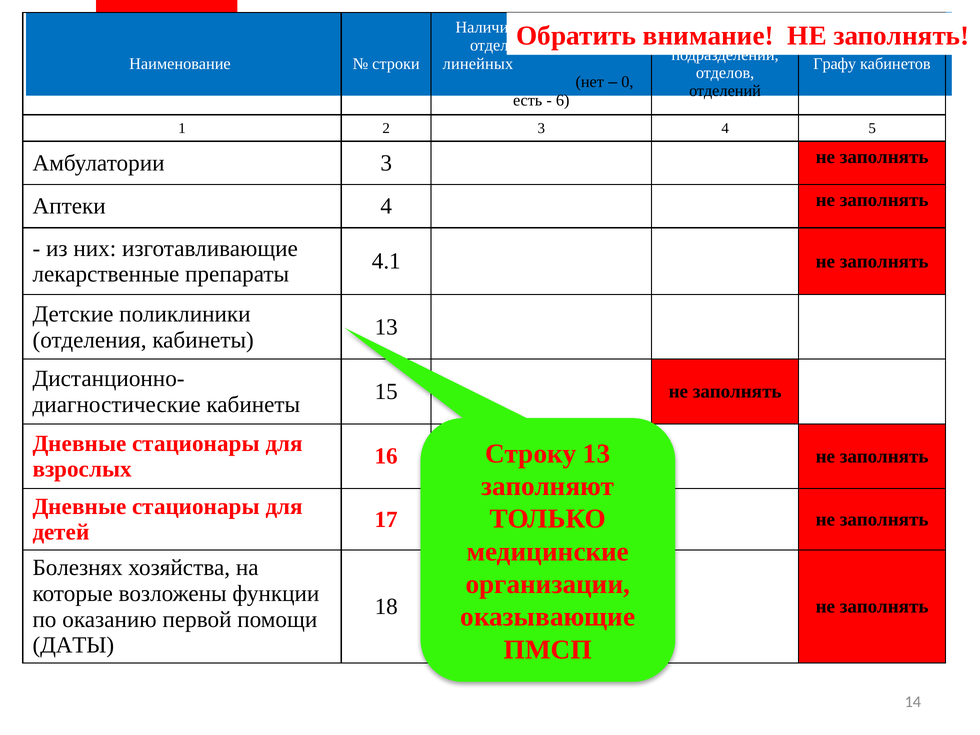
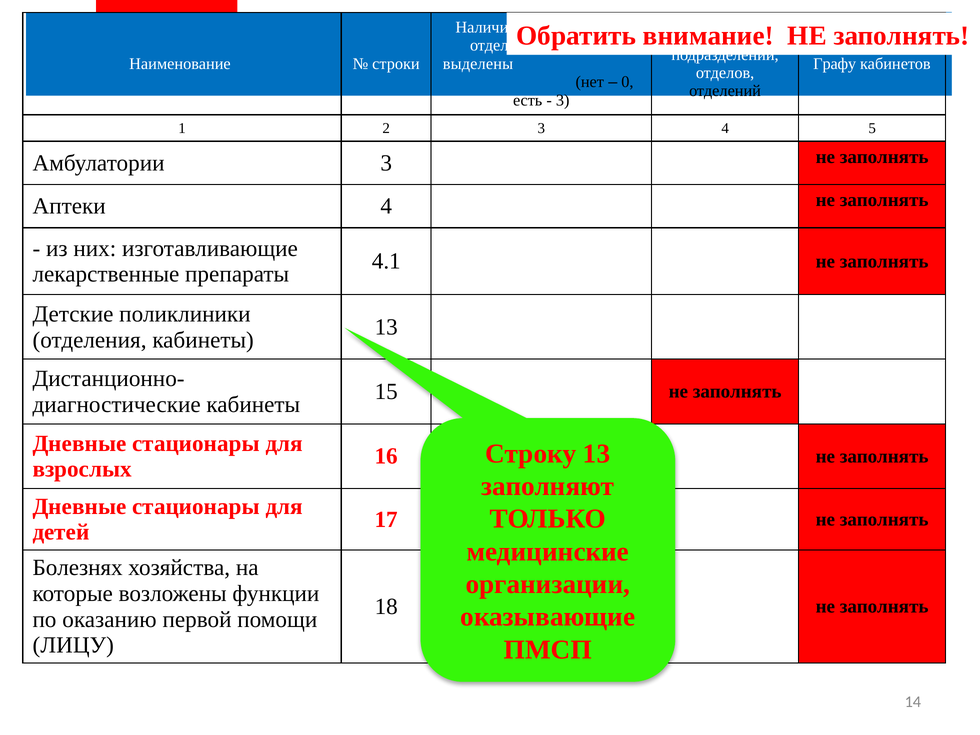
линейных: линейных -> выделены (478, 64)
6: 6 -> 3 (563, 100)
ДАТЫ: ДАТЫ -> ЛИЦУ (73, 645)
